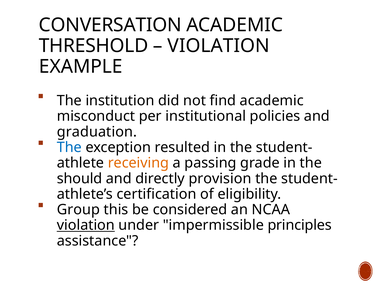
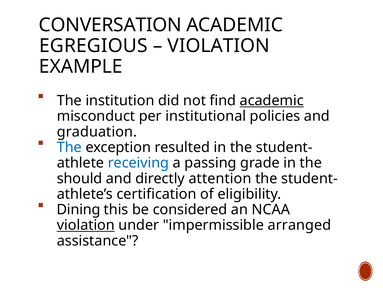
THRESHOLD: THRESHOLD -> EGREGIOUS (93, 46)
academic underline: none -> present (272, 100)
receiving colour: orange -> blue (138, 163)
provision: provision -> attention (220, 178)
Group: Group -> Dining (78, 209)
principles: principles -> arranged (299, 225)
